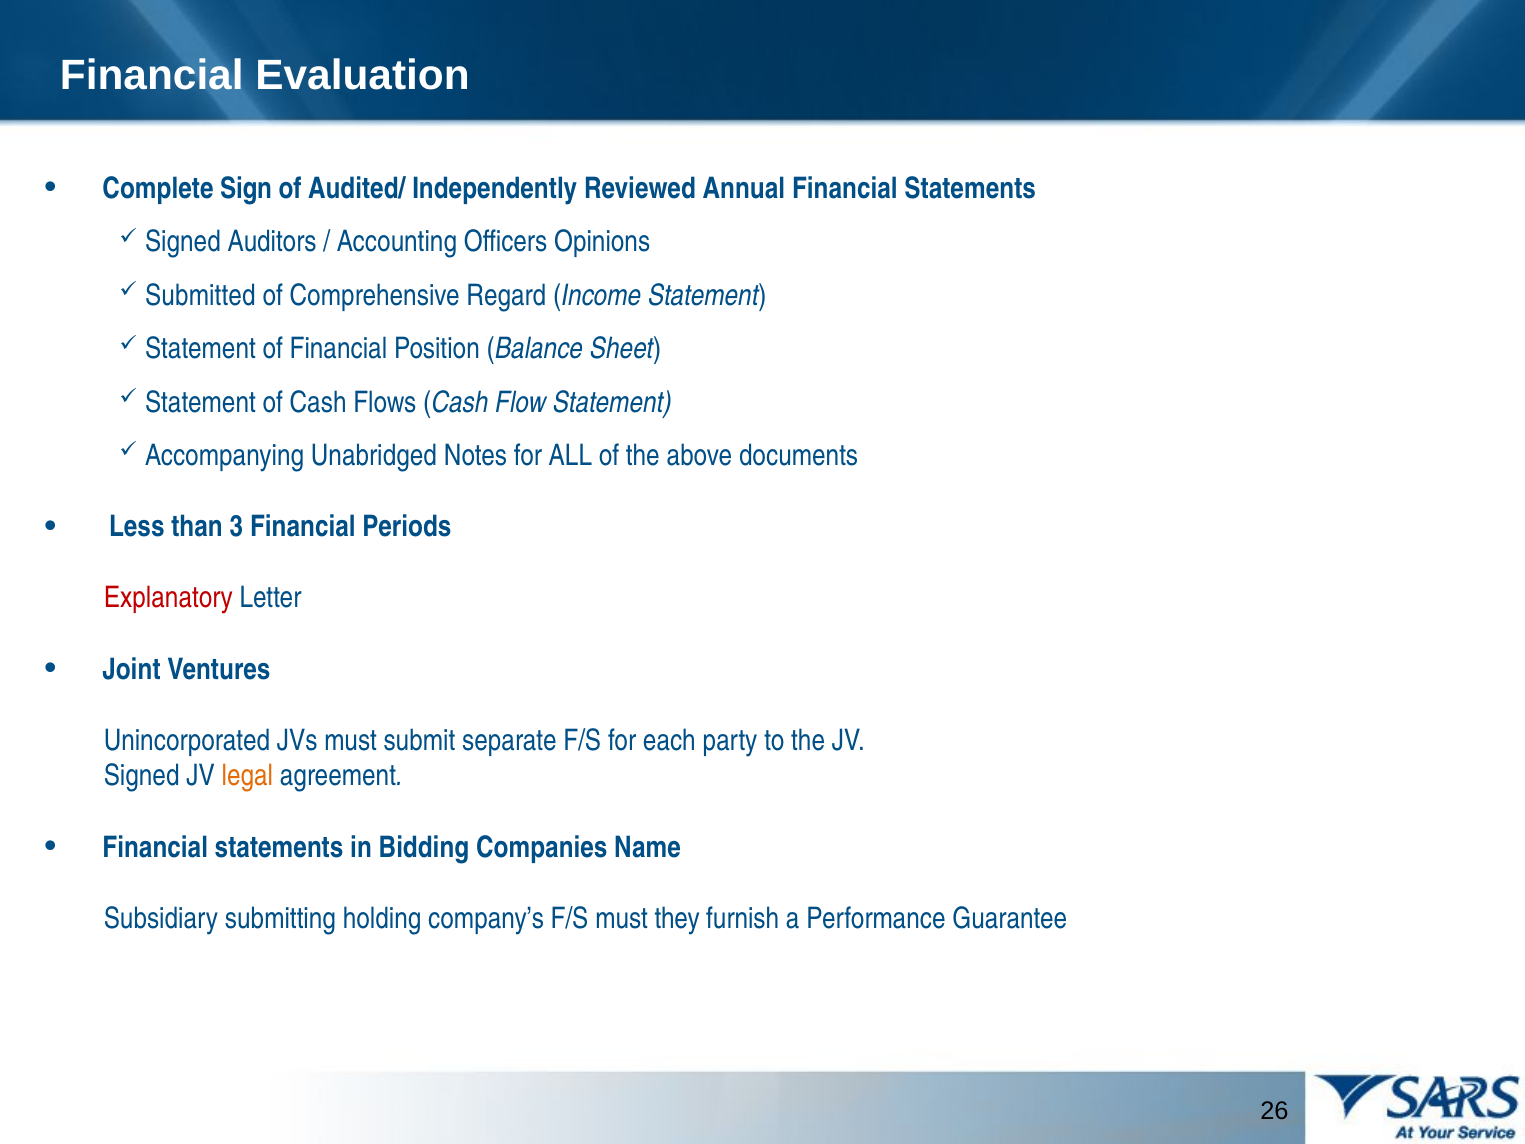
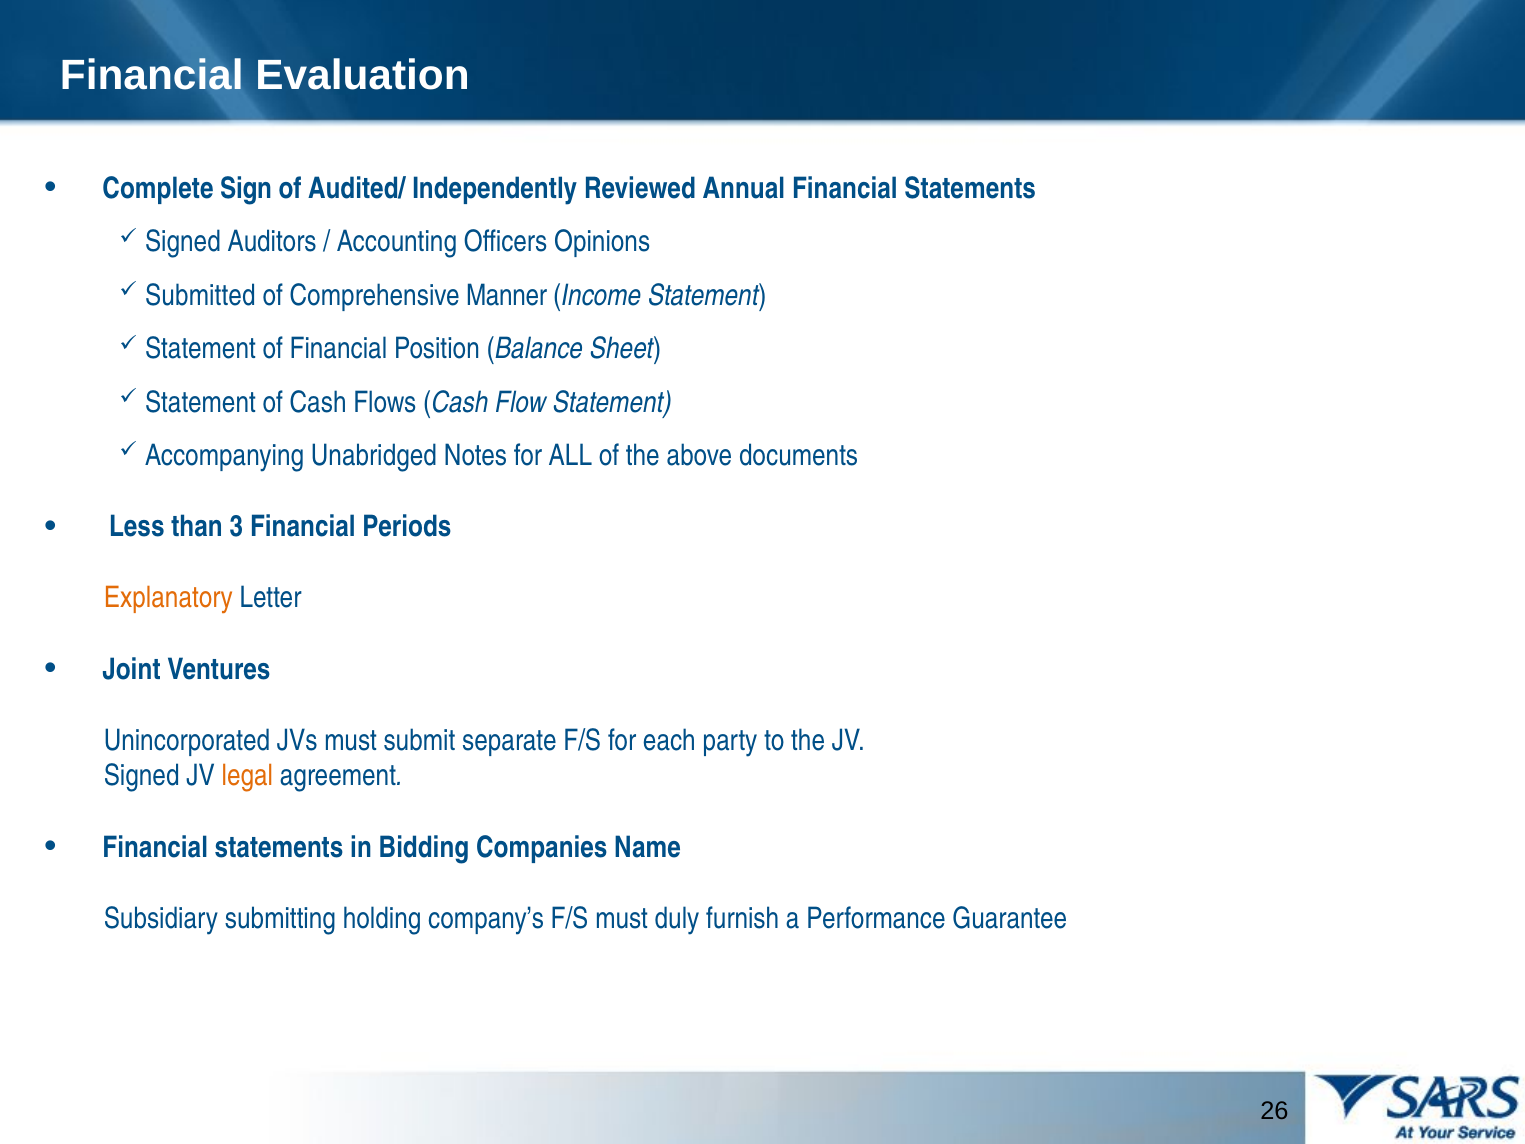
Regard: Regard -> Manner (506, 295)
Explanatory colour: red -> orange (168, 598)
they: they -> duly (677, 918)
